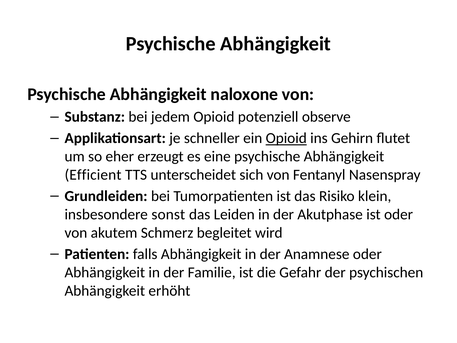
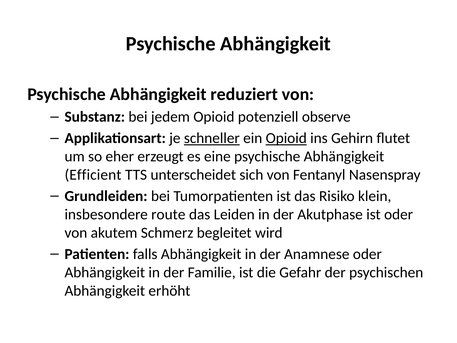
naloxone: naloxone -> reduziert (244, 94)
schneller underline: none -> present (212, 138)
sonst: sonst -> route (168, 214)
